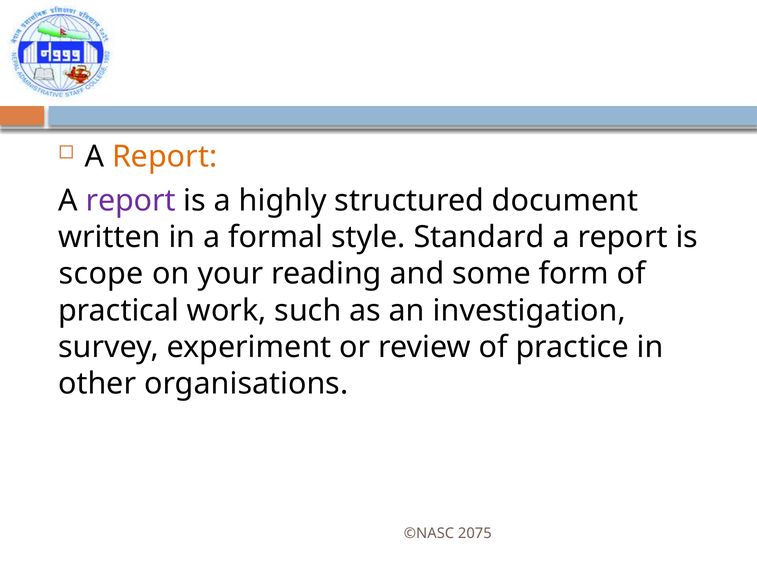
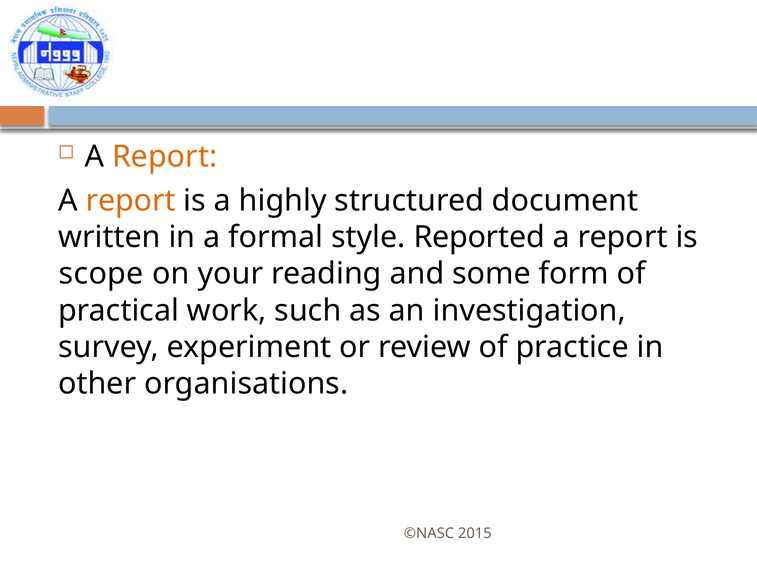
report colour: purple -> orange (131, 201)
Standard: Standard -> Reported (479, 237)
2075: 2075 -> 2015 (475, 533)
